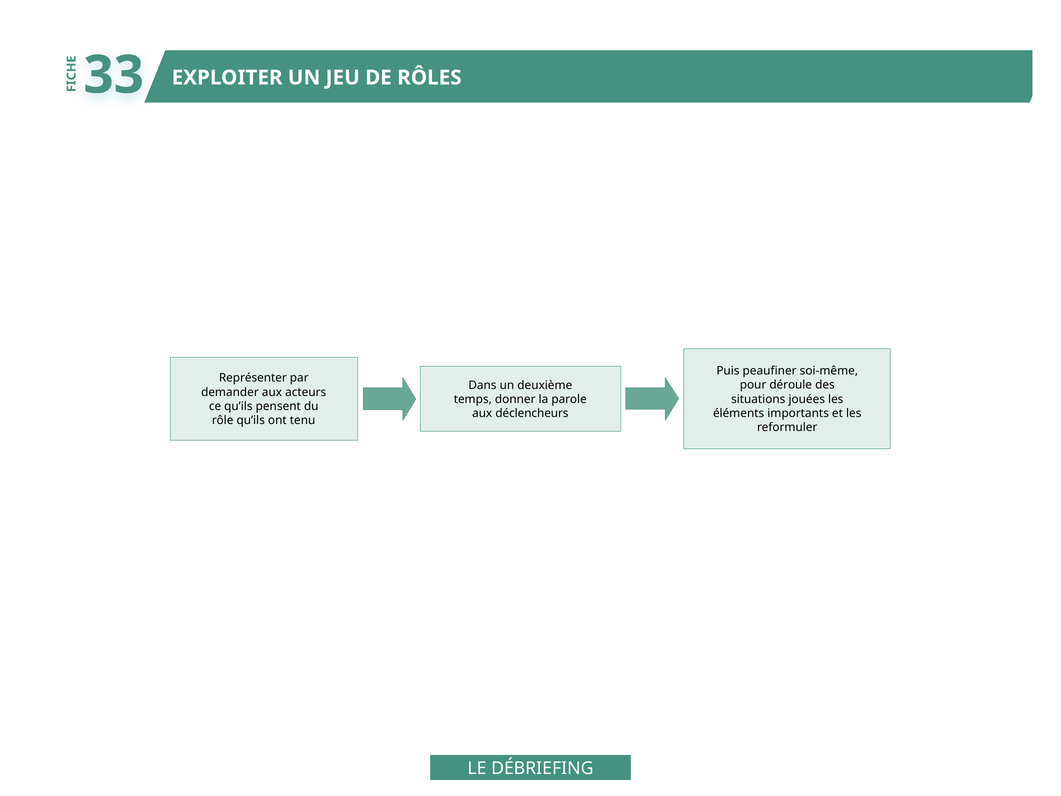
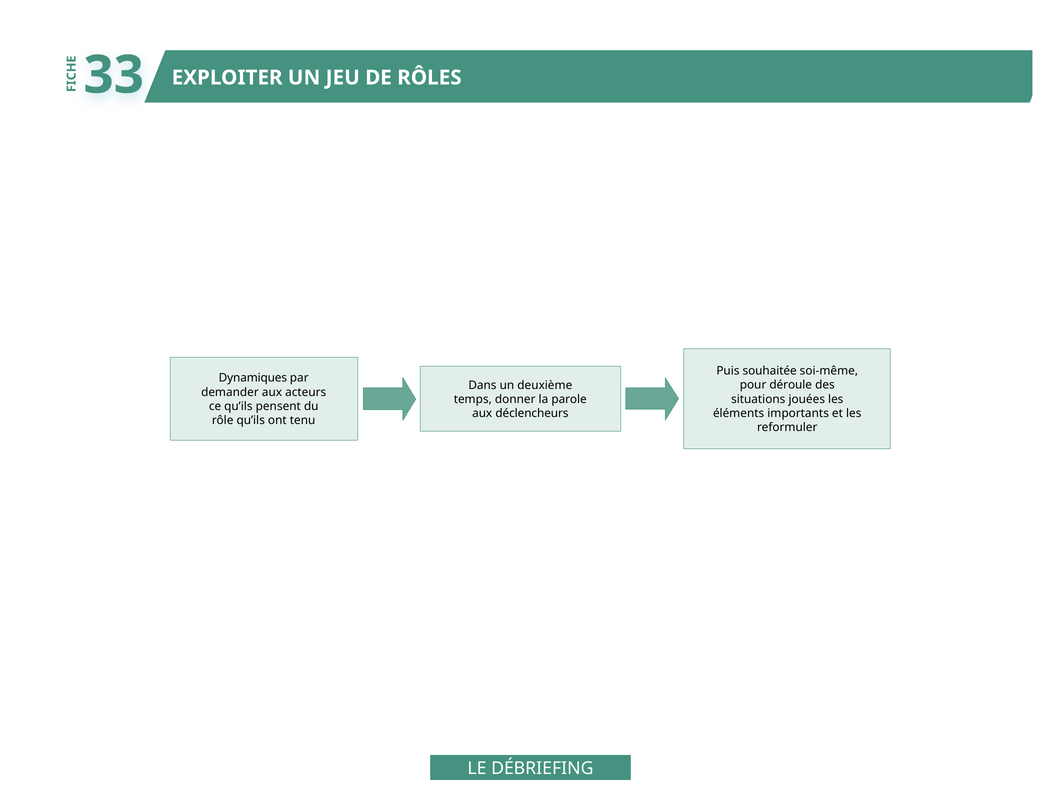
peaufiner: peaufiner -> souhaitée (770, 371)
Représenter: Représenter -> Dynamiques (253, 378)
